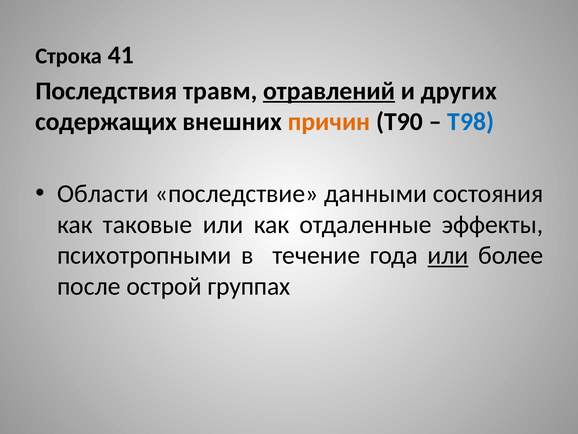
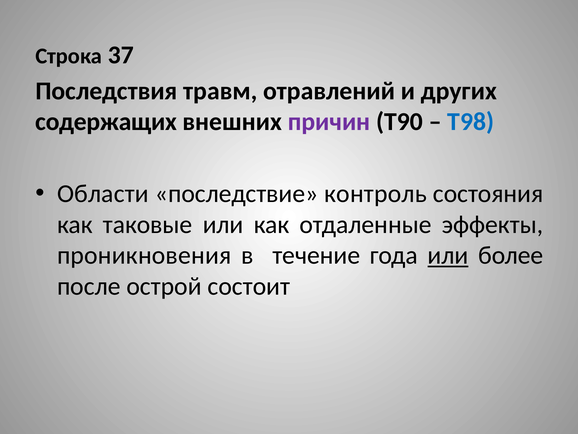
41: 41 -> 37 (121, 55)
отравлений underline: present -> none (329, 91)
причин colour: orange -> purple (329, 122)
данными: данными -> контроль (376, 194)
психотропными: психотропными -> проникновения (144, 255)
группах: группах -> состоит (249, 286)
